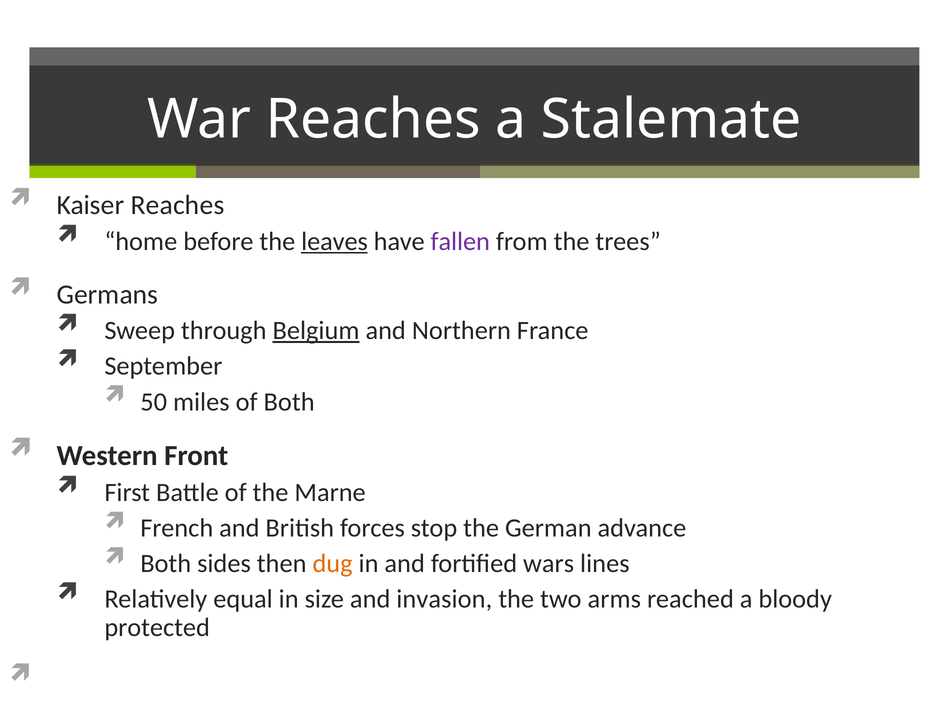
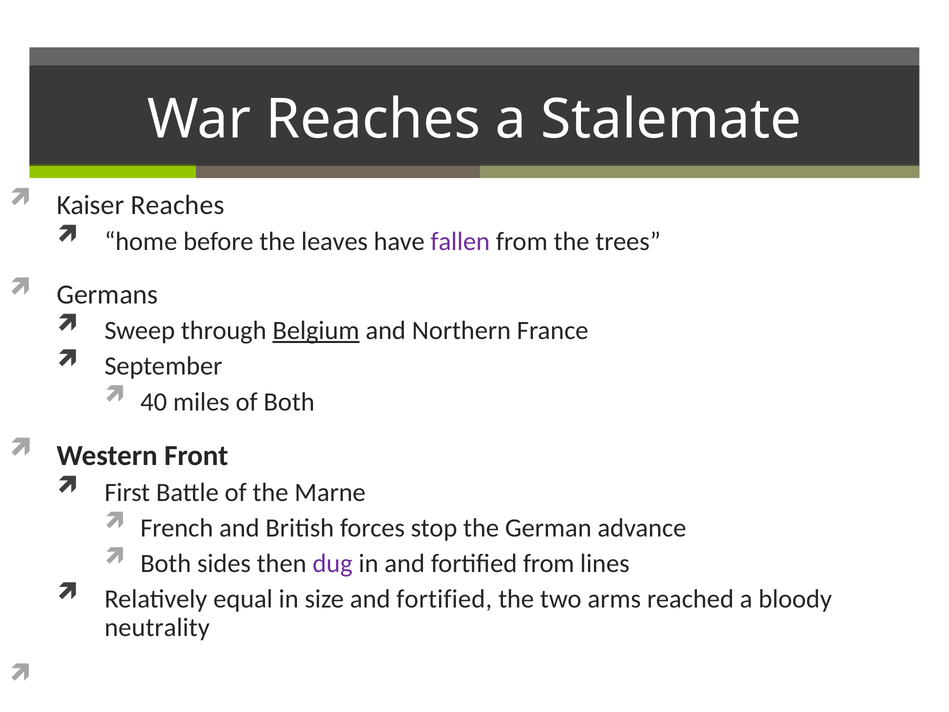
leaves underline: present -> none (335, 241)
50: 50 -> 40 (154, 402)
dug colour: orange -> purple (333, 563)
fortified wars: wars -> from (549, 563)
size and invasion: invasion -> fortified (444, 599)
protected: protected -> neutrality (157, 627)
